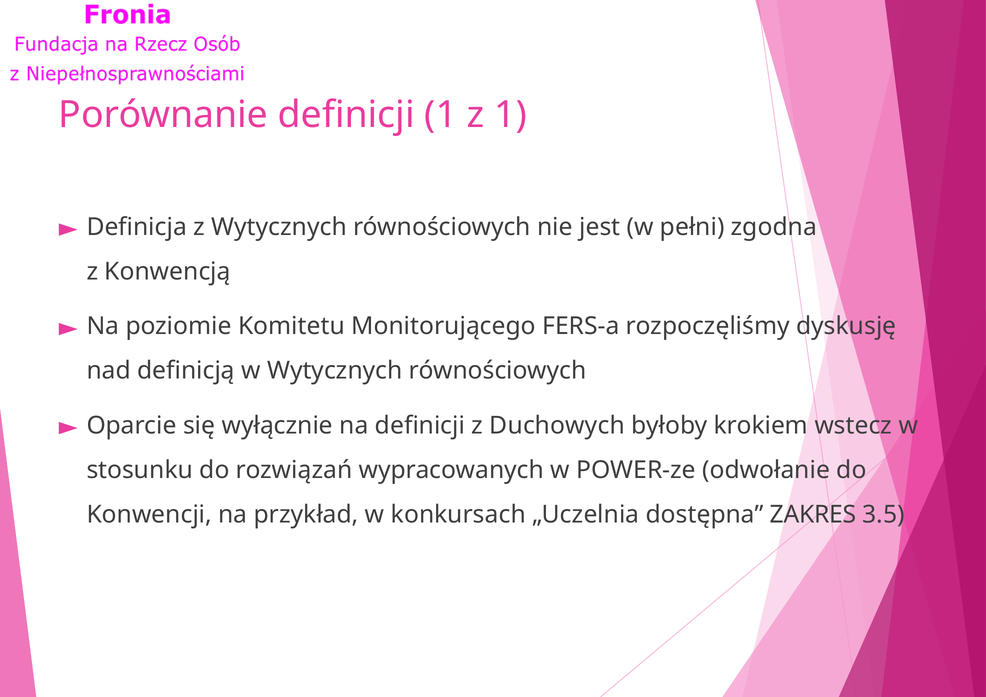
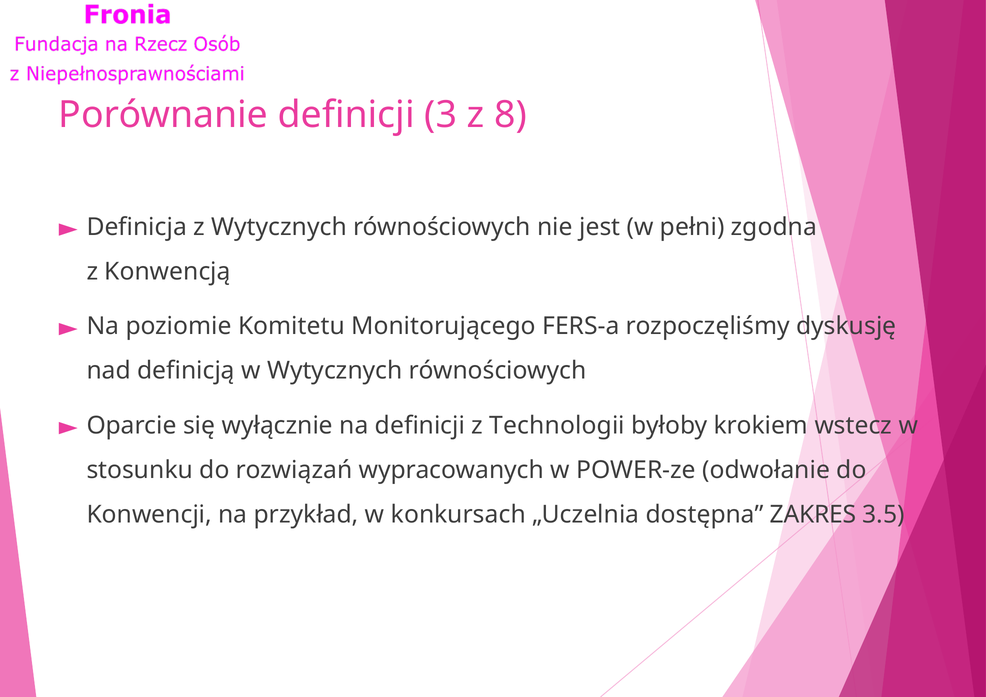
definicji 1: 1 -> 3 (441, 115)
z 1: 1 -> 8 (511, 115)
Duchowych: Duchowych -> Technologii (557, 426)
